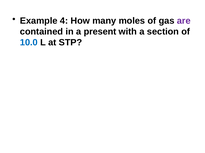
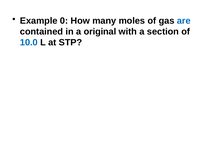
4: 4 -> 0 (64, 21)
are colour: purple -> blue (184, 21)
present: present -> original (100, 32)
